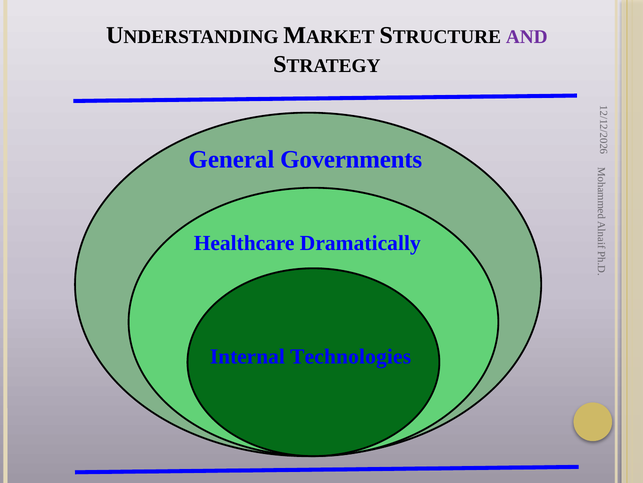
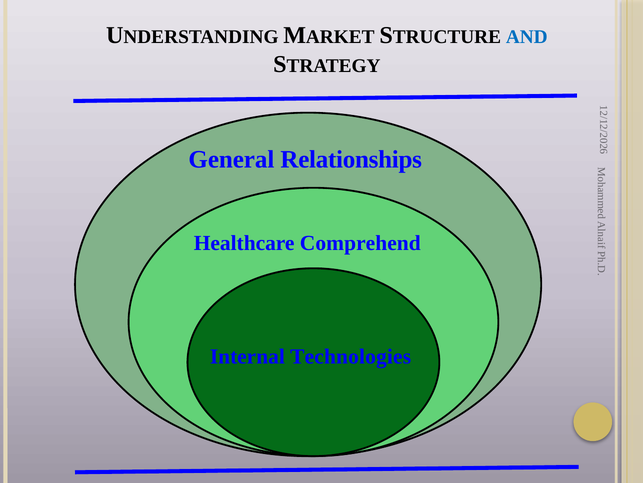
AND colour: purple -> blue (527, 37)
Governments: Governments -> Relationships (351, 159)
Dramatically: Dramatically -> Comprehend (360, 243)
